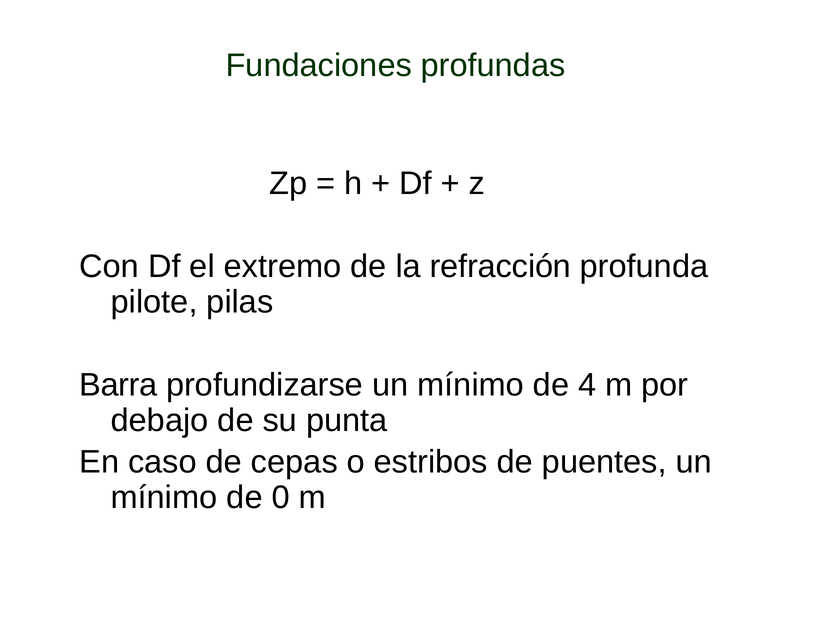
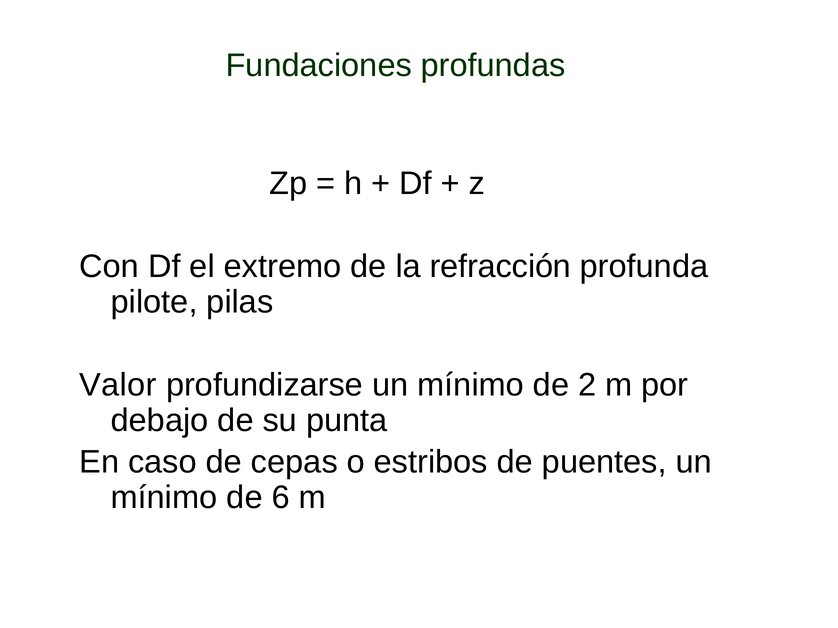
Barra: Barra -> Valor (118, 386)
4: 4 -> 2 (587, 386)
0: 0 -> 6 (281, 498)
